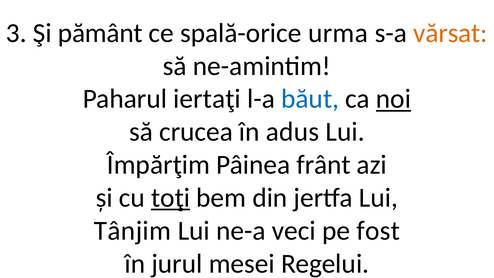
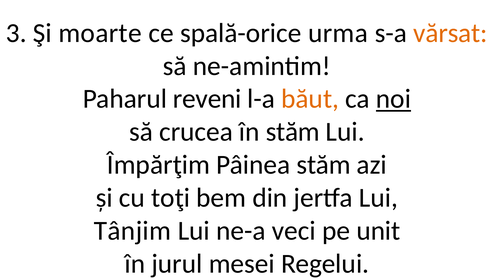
pământ: pământ -> moarte (100, 33)
iertaţi: iertaţi -> reveni (207, 99)
băut colour: blue -> orange (310, 99)
în adus: adus -> stăm (293, 132)
Pâinea frânt: frânt -> stăm (324, 165)
toţi underline: present -> none (171, 198)
fost: fost -> unit (378, 231)
